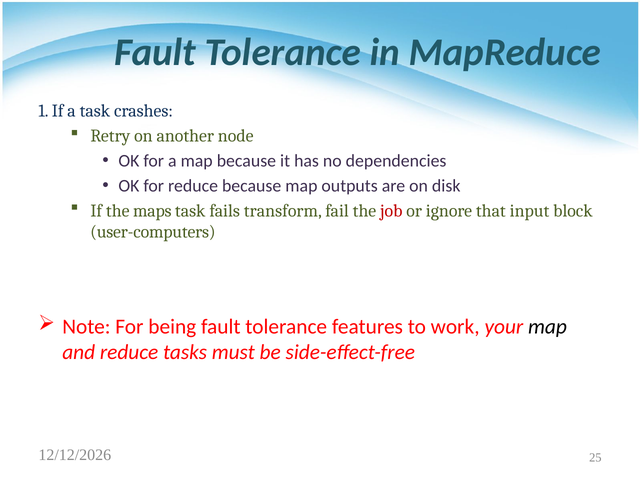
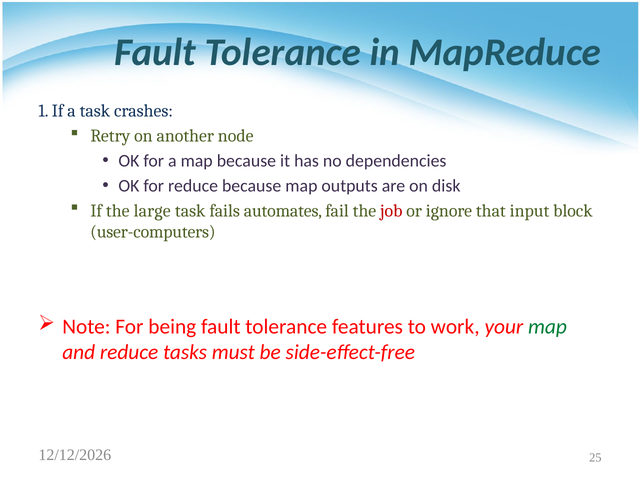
maps: maps -> large (152, 211)
transform: transform -> automates (283, 211)
map colour: black -> green (547, 327)
